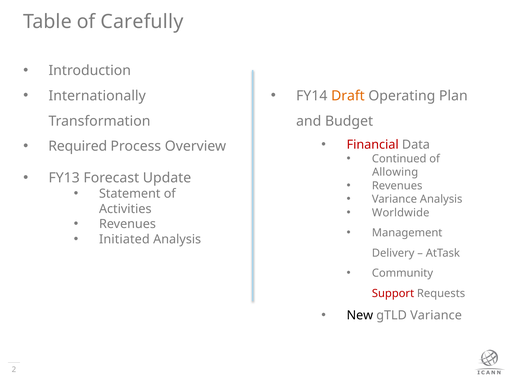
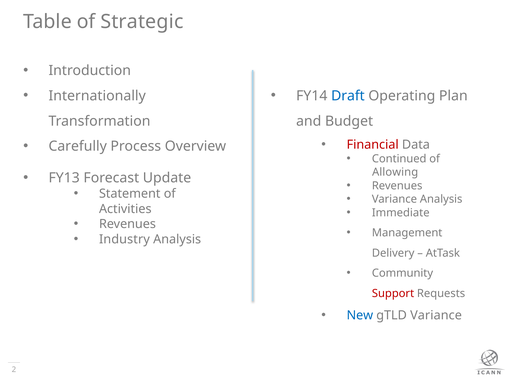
Carefully: Carefully -> Strategic (142, 22)
Draft colour: orange -> blue (348, 96)
Required: Required -> Carefully (78, 146)
Worldwide: Worldwide -> Immediate (401, 212)
Initiated: Initiated -> Industry (124, 239)
New colour: black -> blue (360, 315)
